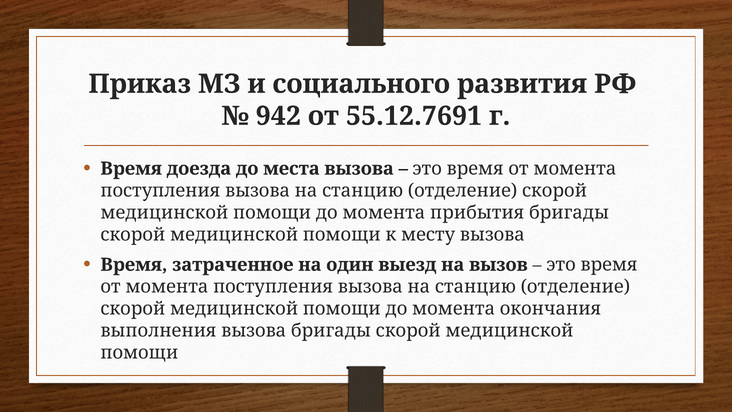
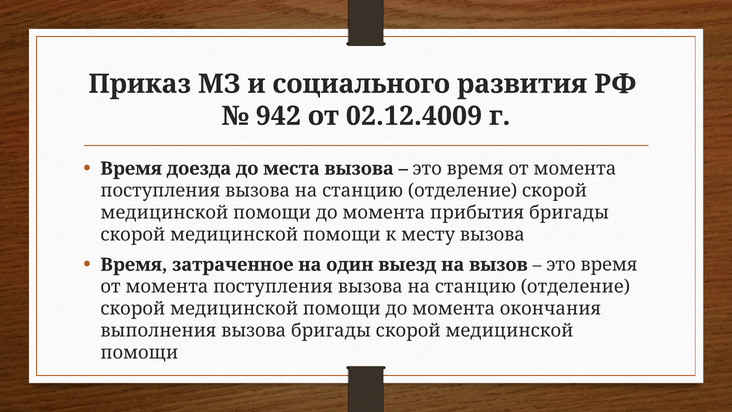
55.12.7691: 55.12.7691 -> 02.12.4009 (414, 116)
